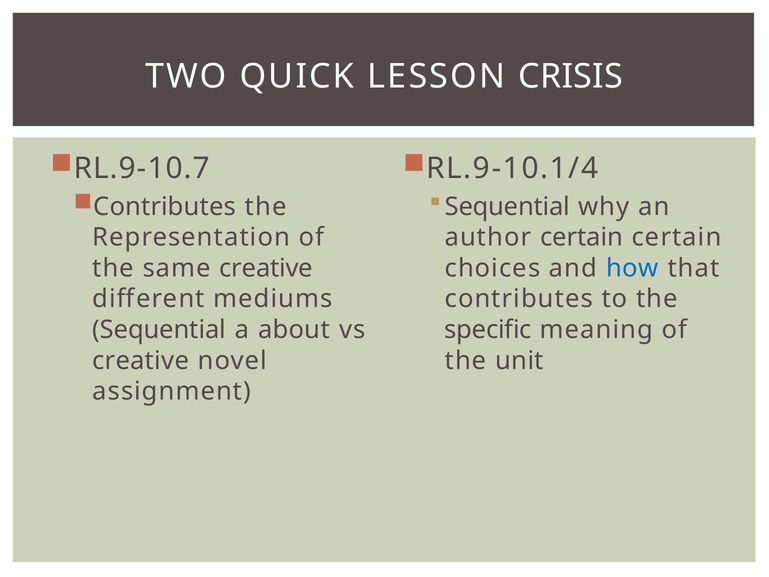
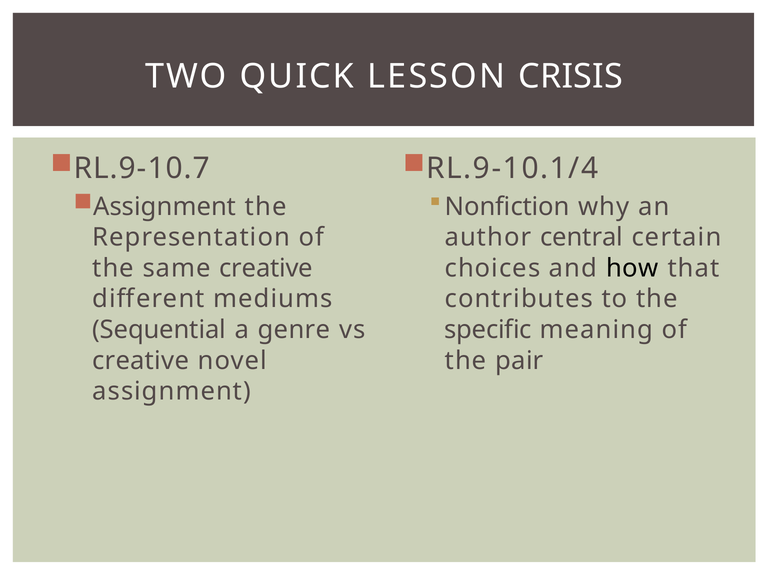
Contributes: Contributes -> Assignment (165, 207)
Sequential: Sequential -> Nonfiction (507, 207)
author certain: certain -> central (582, 237)
how colour: blue -> black (632, 268)
about: about -> genre (294, 330)
unit: unit -> pair (520, 360)
